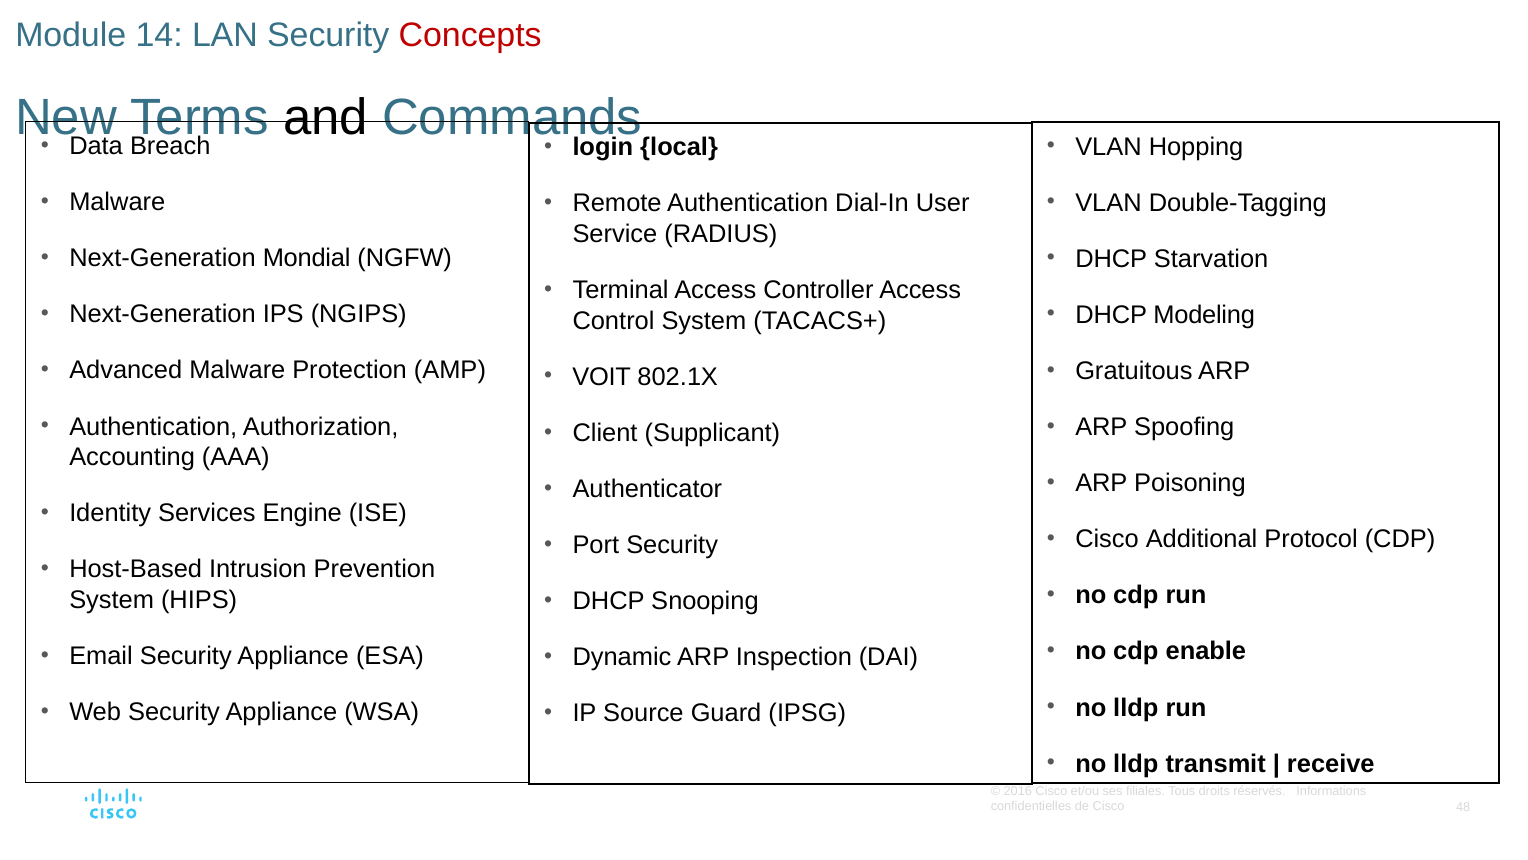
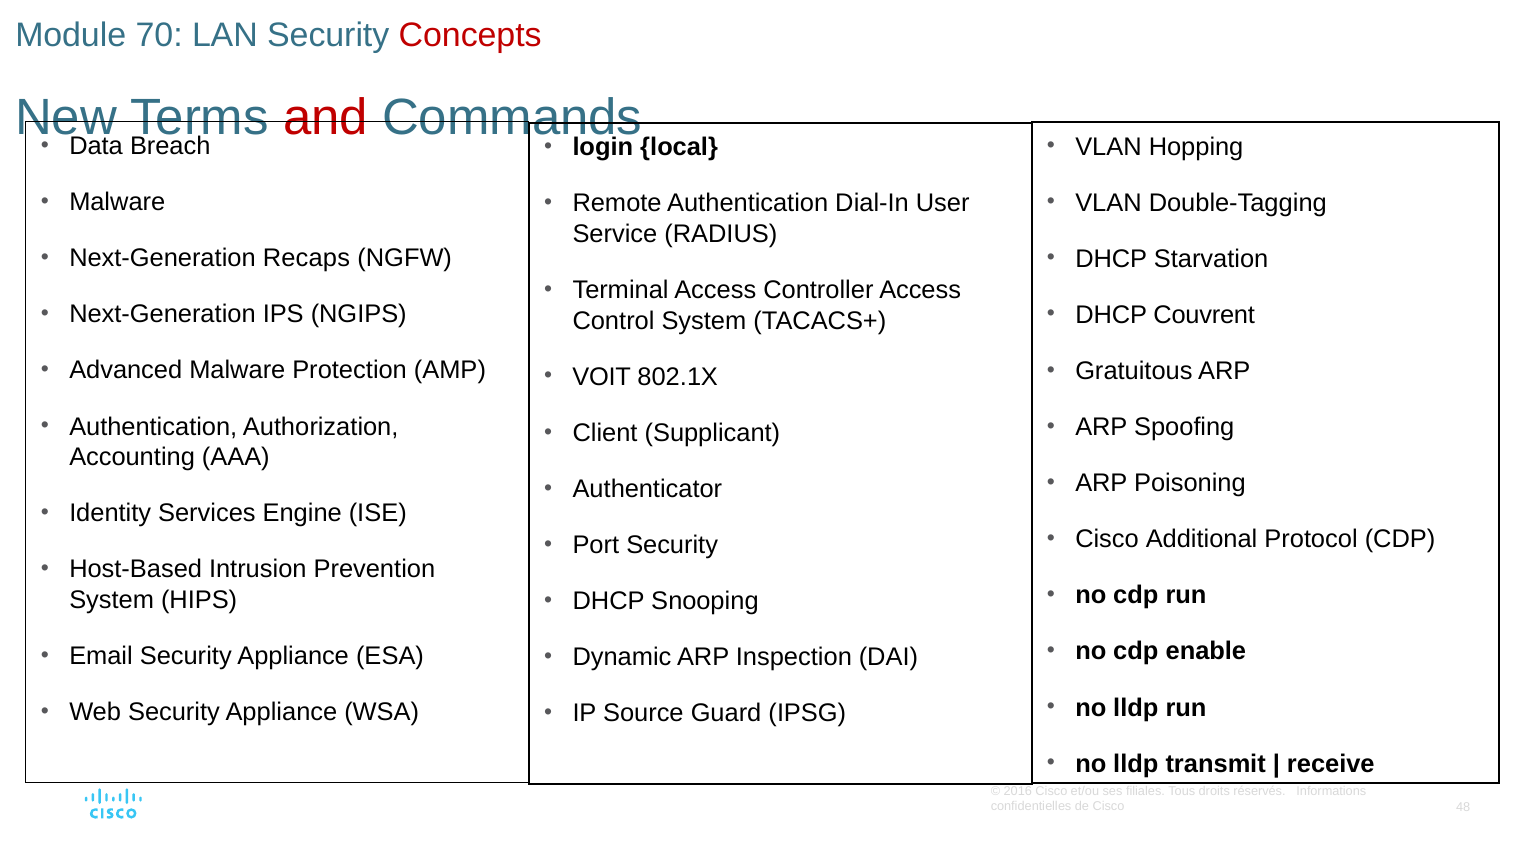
14: 14 -> 70 (159, 35)
and colour: black -> red (326, 118)
Mondial: Mondial -> Recaps (306, 258)
Modeling: Modeling -> Couvrent (1204, 315)
